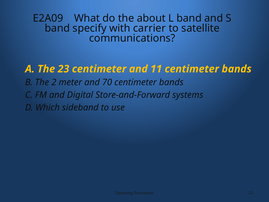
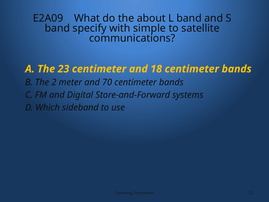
carrier: carrier -> simple (149, 28)
11: 11 -> 18 (156, 69)
